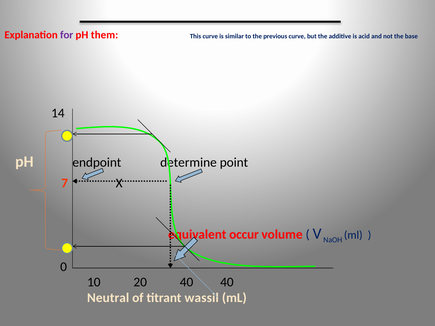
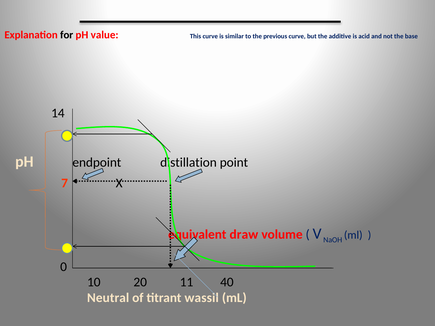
for colour: purple -> black (67, 35)
them: them -> value (105, 35)
determine: determine -> distillation (188, 163)
occur: occur -> draw (244, 235)
20 40: 40 -> 11 (187, 282)
